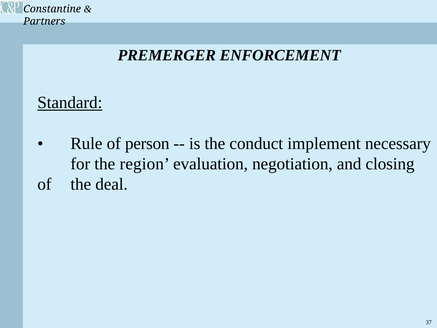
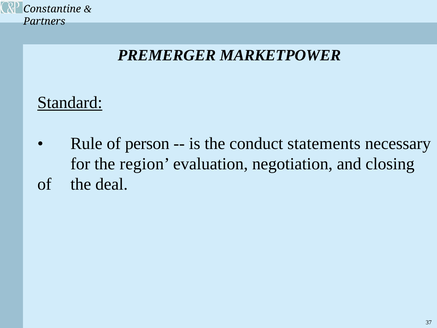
ENFORCEMENT: ENFORCEMENT -> MARKETPOWER (280, 55)
implement: implement -> statements (324, 143)
